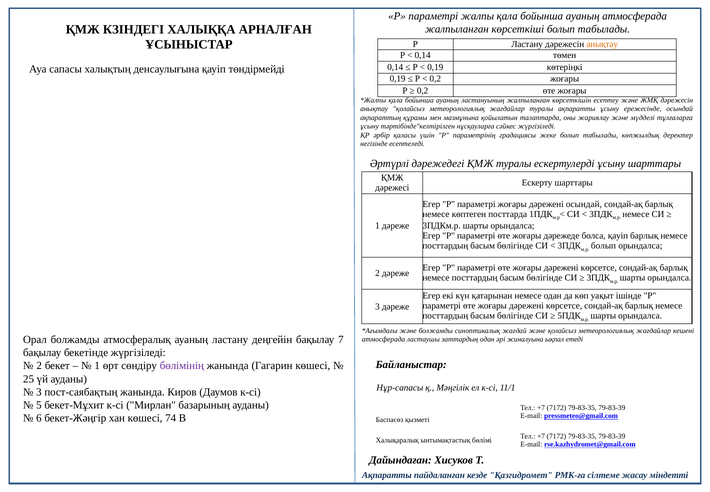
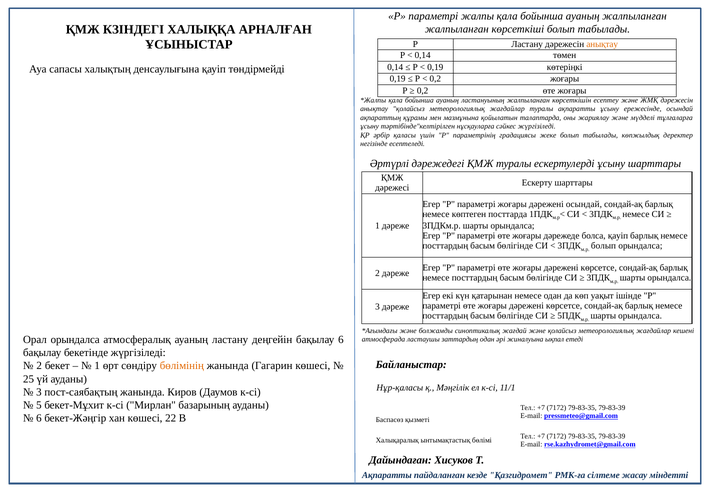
ауаның атмосферада: атмосферада -> жалпыланған (635, 16)
Орал болжамды: болжамды -> орындалса (75, 339)
бақылау 7: 7 -> 6 (341, 339)
бөлімінің colour: purple -> orange (182, 366)
Нұр-сапасы: Нұр-сапасы -> Нұр-қаласы (400, 387)
74: 74 -> 22 (171, 418)
